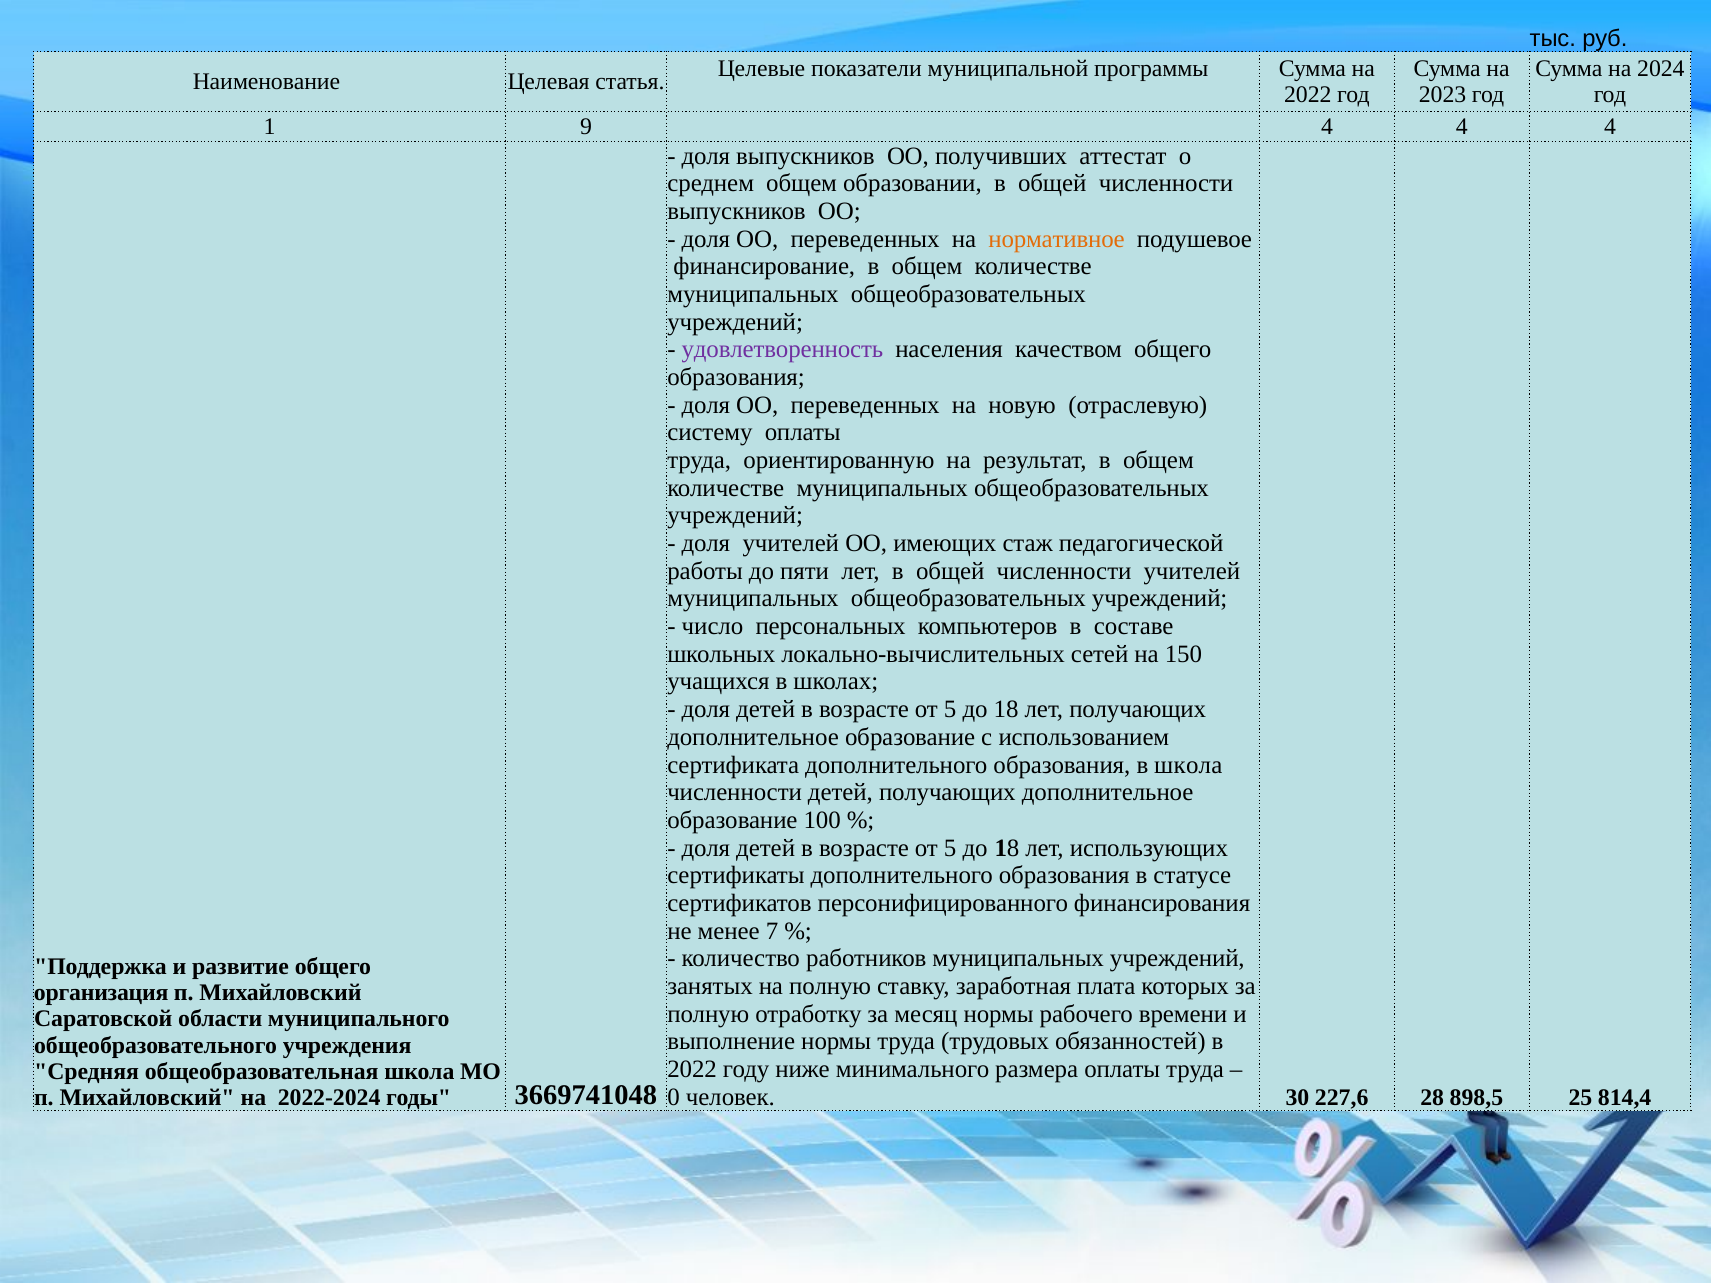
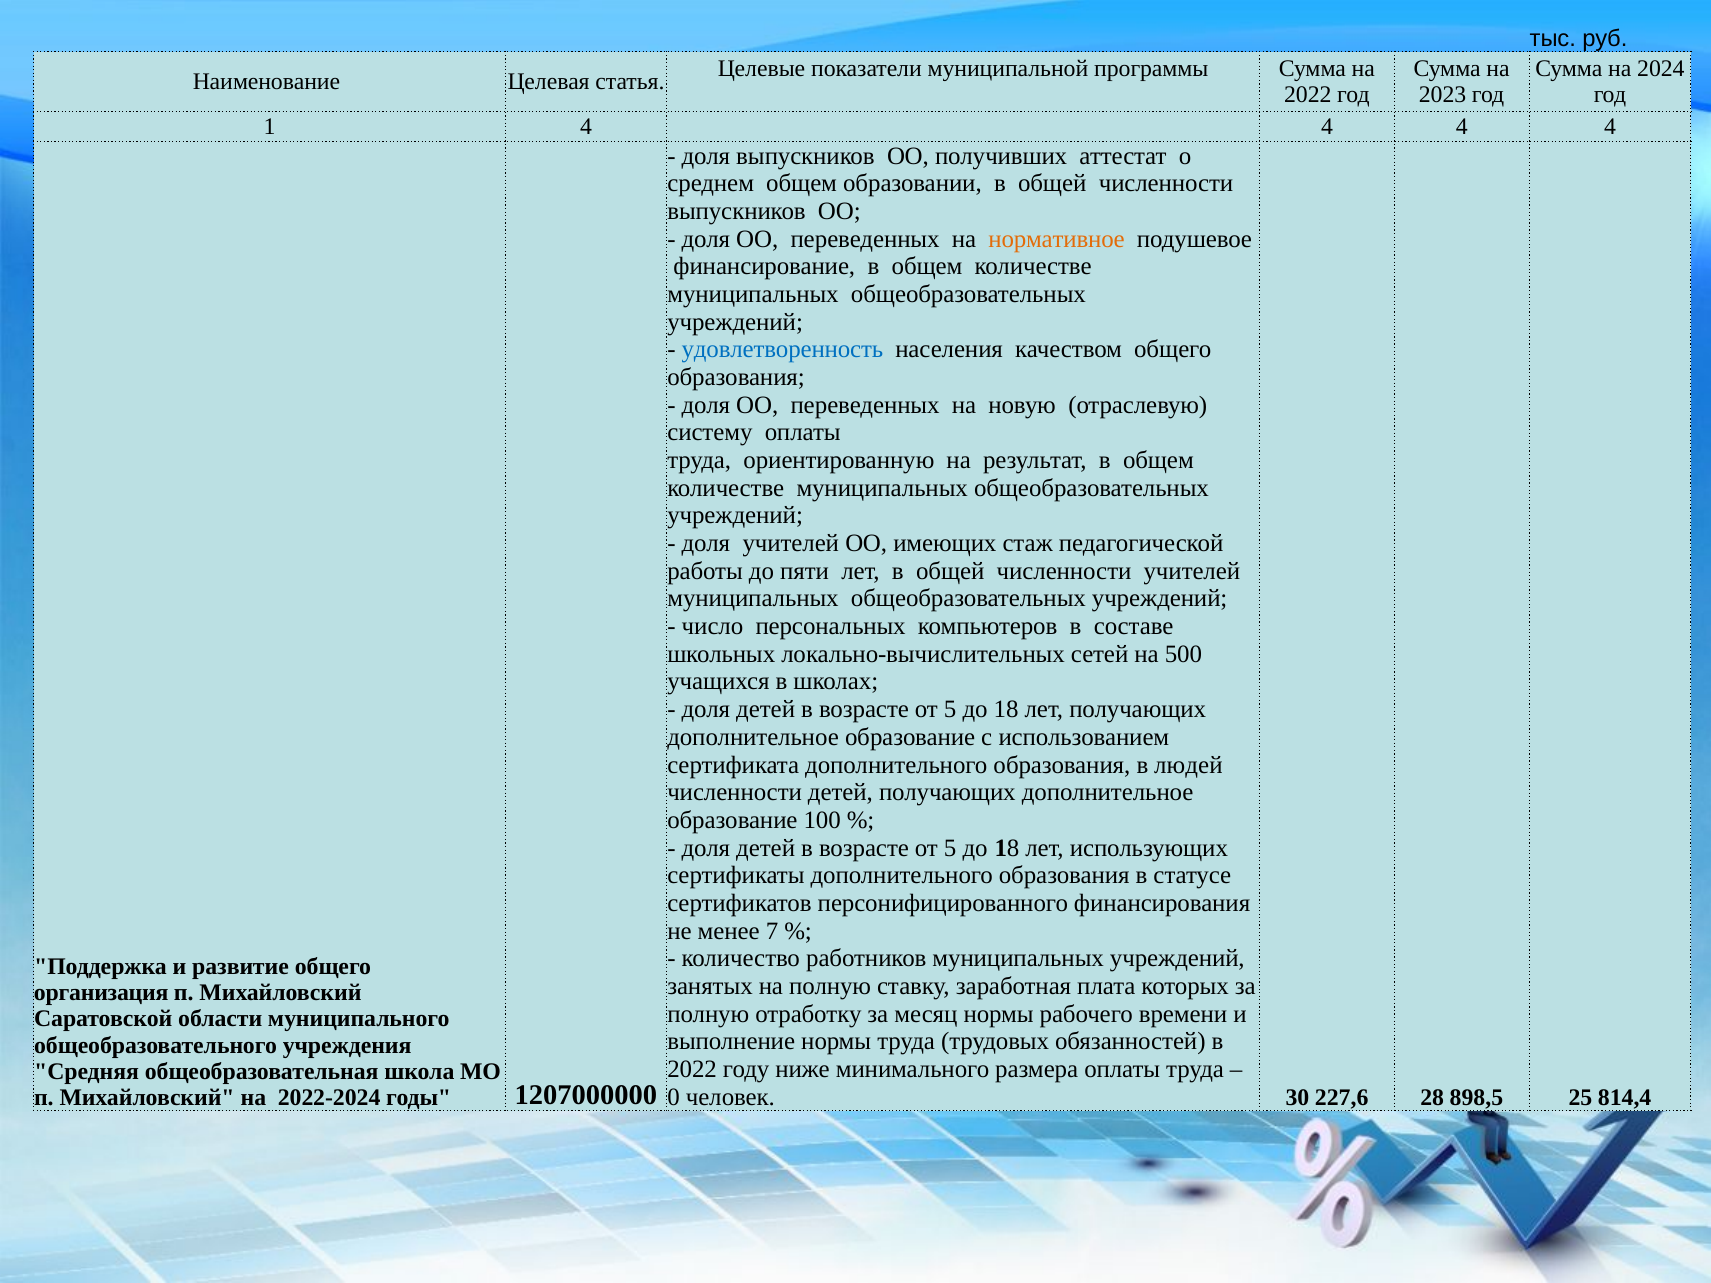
1 9: 9 -> 4 (586, 127)
удовлетворенность colour: purple -> blue (782, 350)
150: 150 -> 500 (1183, 654)
в школа: школа -> людей (1188, 765)
3669741048: 3669741048 -> 1207000000 (586, 1095)
